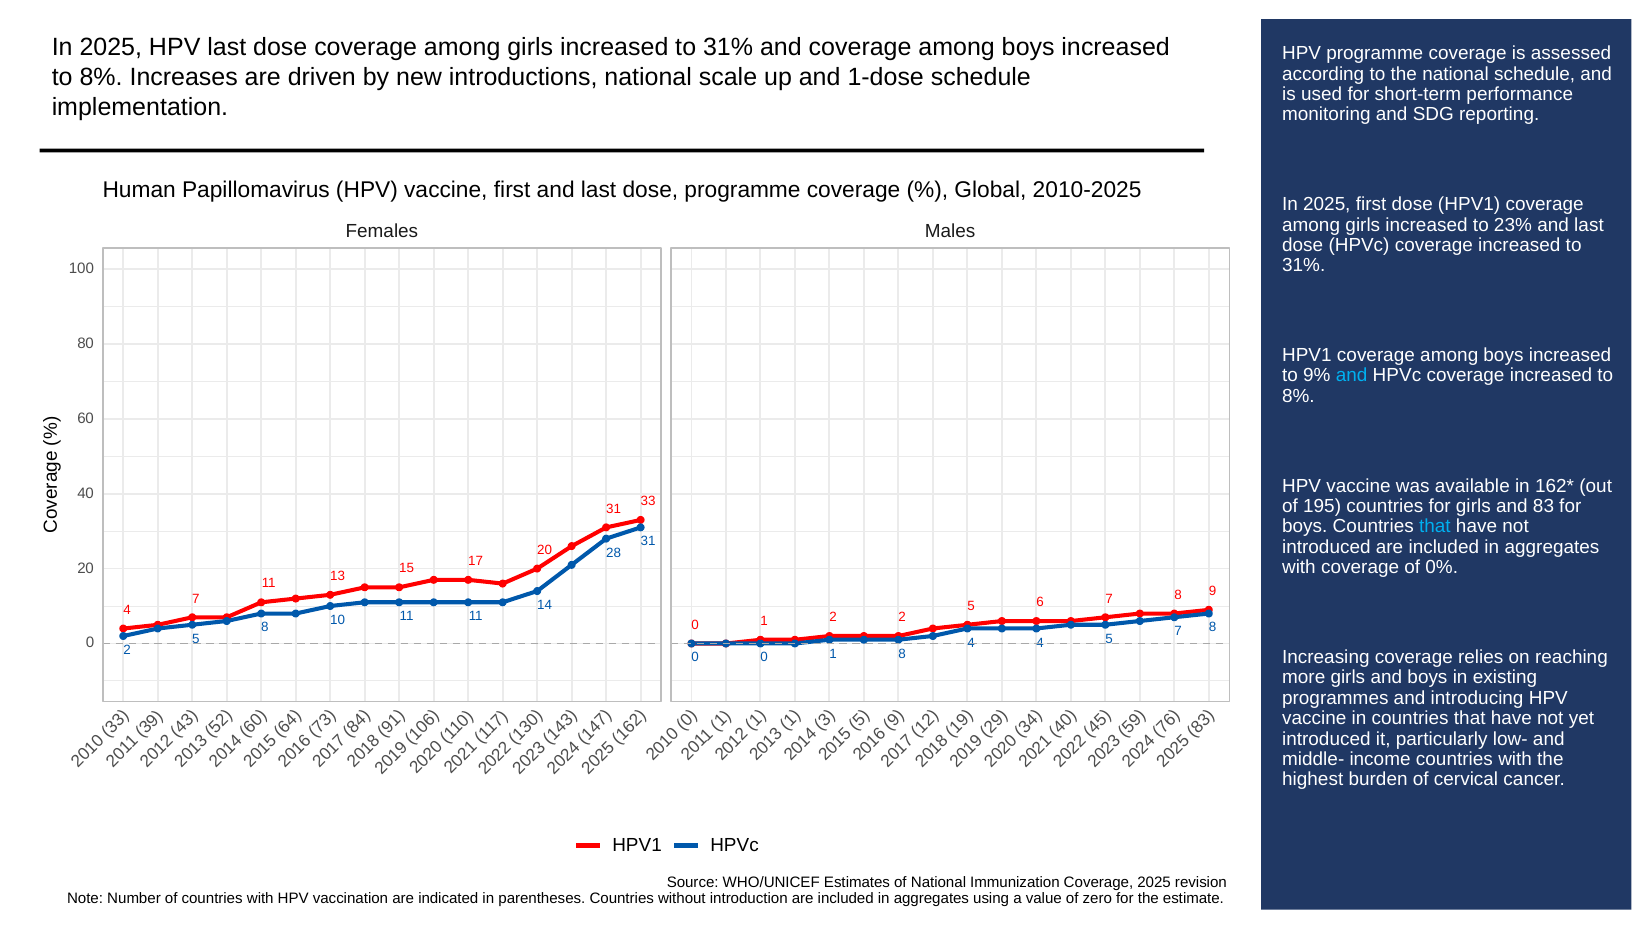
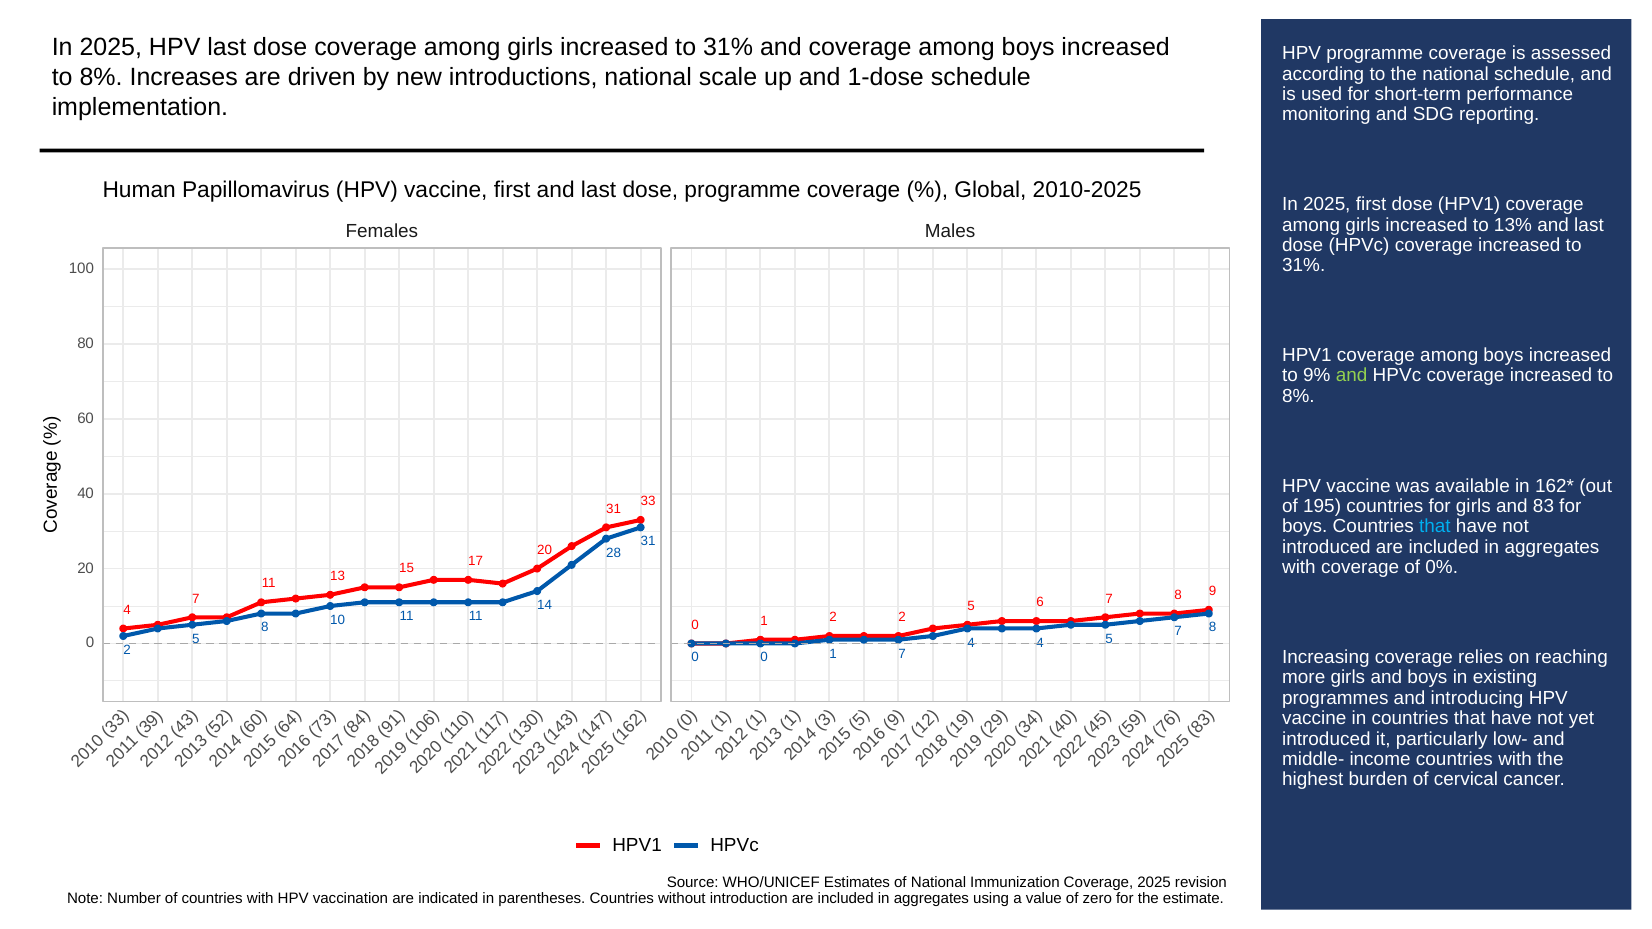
23%: 23% -> 13% (1513, 225)
and colour: light blue -> light green (1352, 376)
0 0 1 8: 8 -> 7 (902, 654)
